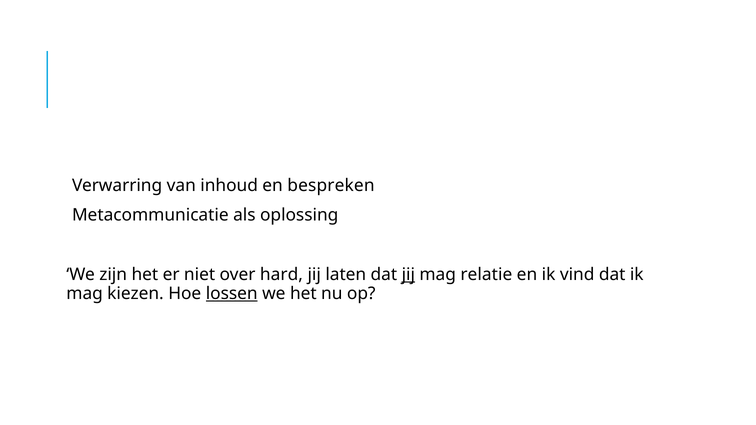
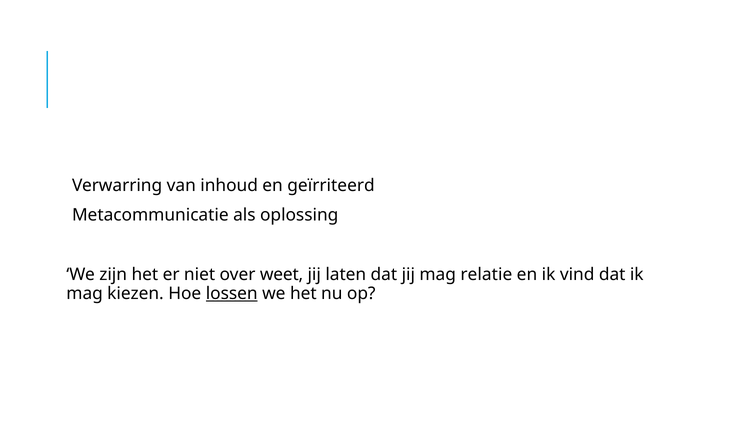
bespreken: bespreken -> geïrriteerd (331, 186)
hard: hard -> weet (282, 275)
jij underline: present -> none (408, 275)
